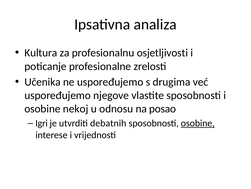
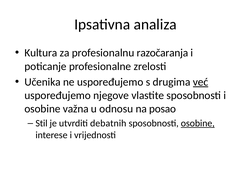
osjetljivosti: osjetljivosti -> razočaranja (162, 53)
već underline: none -> present (201, 82)
nekoj: nekoj -> važna (76, 108)
Igri: Igri -> Stil (41, 123)
